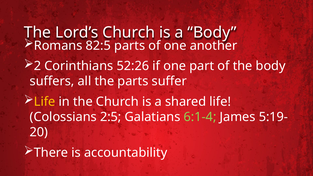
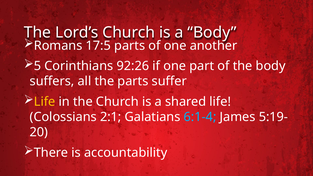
82:5: 82:5 -> 17:5 (98, 46)
2: 2 -> 5 (38, 66)
52:26: 52:26 -> 92:26 (133, 66)
2:5: 2:5 -> 2:1 (111, 117)
6:1-4 colour: light green -> light blue (200, 117)
